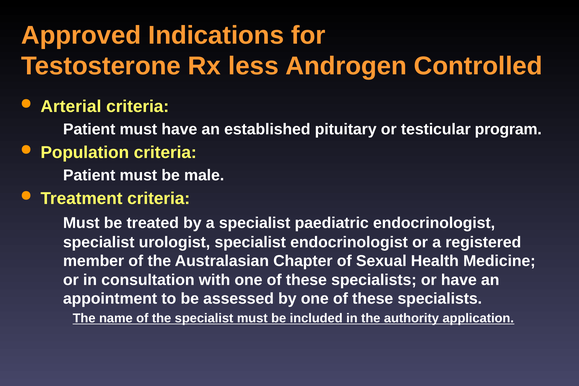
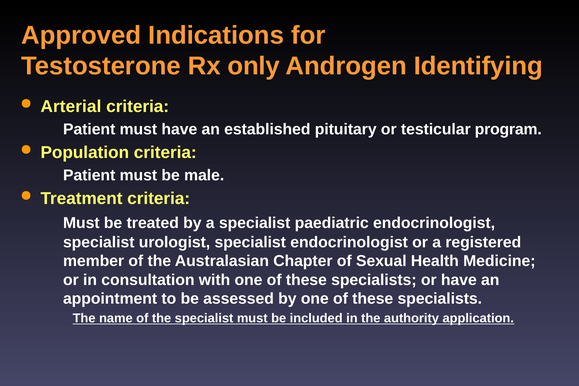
less: less -> only (254, 66)
Controlled: Controlled -> Identifying (478, 66)
